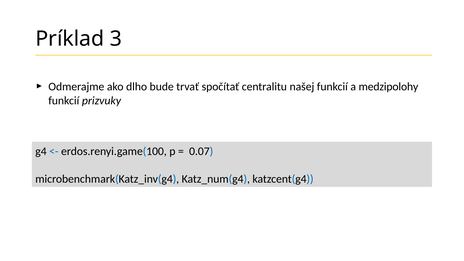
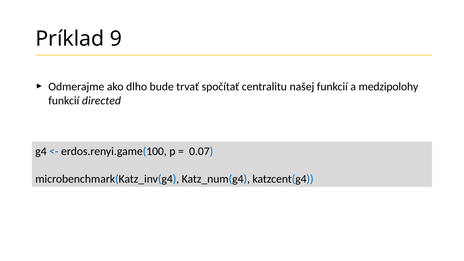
3: 3 -> 9 (116, 39)
prizvuky: prizvuky -> directed (101, 101)
